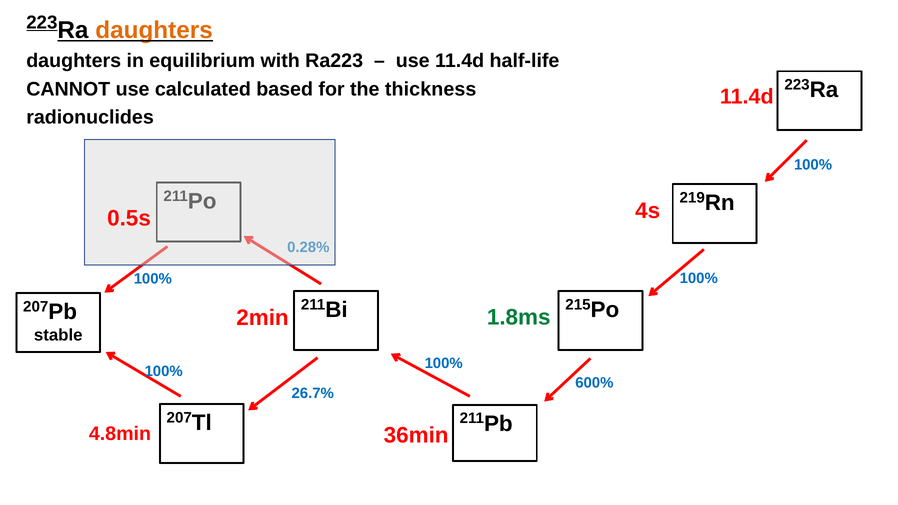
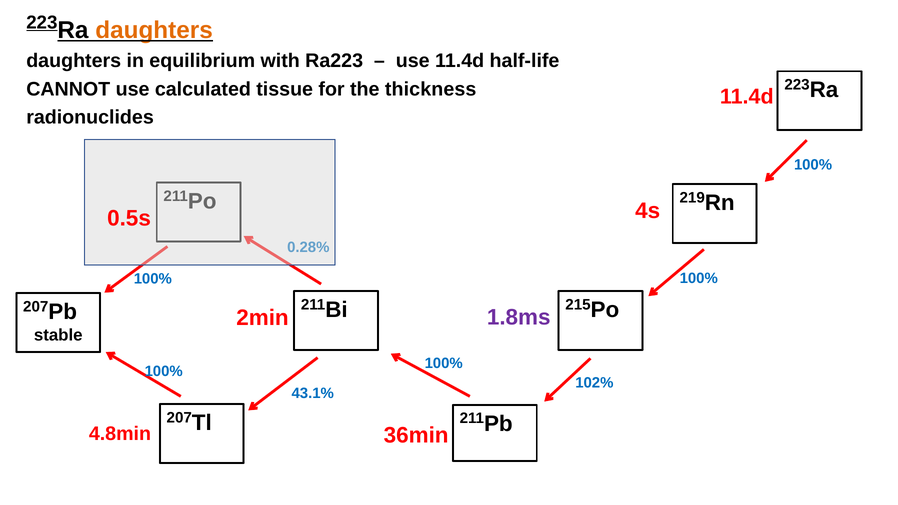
based: based -> tissue (285, 89)
1.8ms colour: green -> purple (519, 318)
600%: 600% -> 102% (594, 383)
26.7%: 26.7% -> 43.1% (313, 393)
